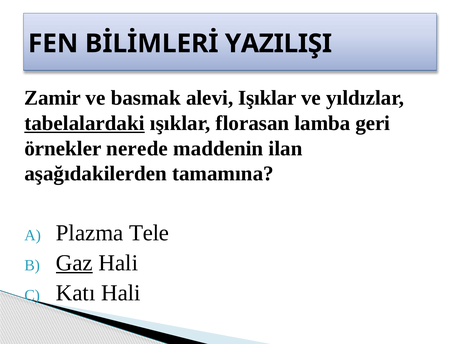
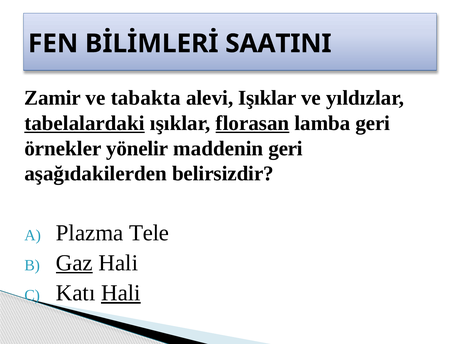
YAZILIŞI: YAZILIŞI -> SAATINI (278, 44)
basmak: basmak -> tabakta (146, 98)
florasan underline: none -> present (252, 123)
nerede: nerede -> yönelir (137, 149)
maddenin ilan: ilan -> geri (286, 149)
tamamına: tamamına -> belirsizdir (223, 174)
Hali underline: none -> present (121, 293)
